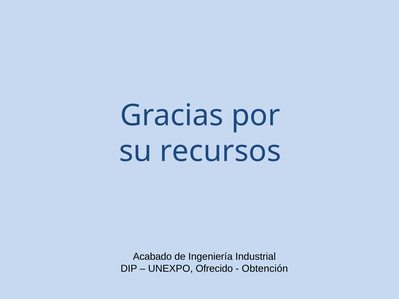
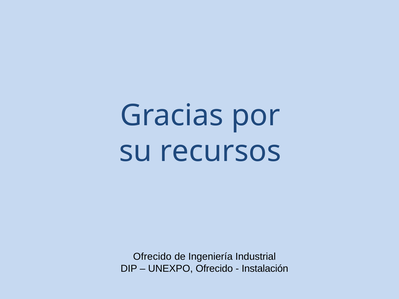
Acabado: Acabado -> Ofrecido (152, 257)
Obtención: Obtención -> Instalación (265, 269)
